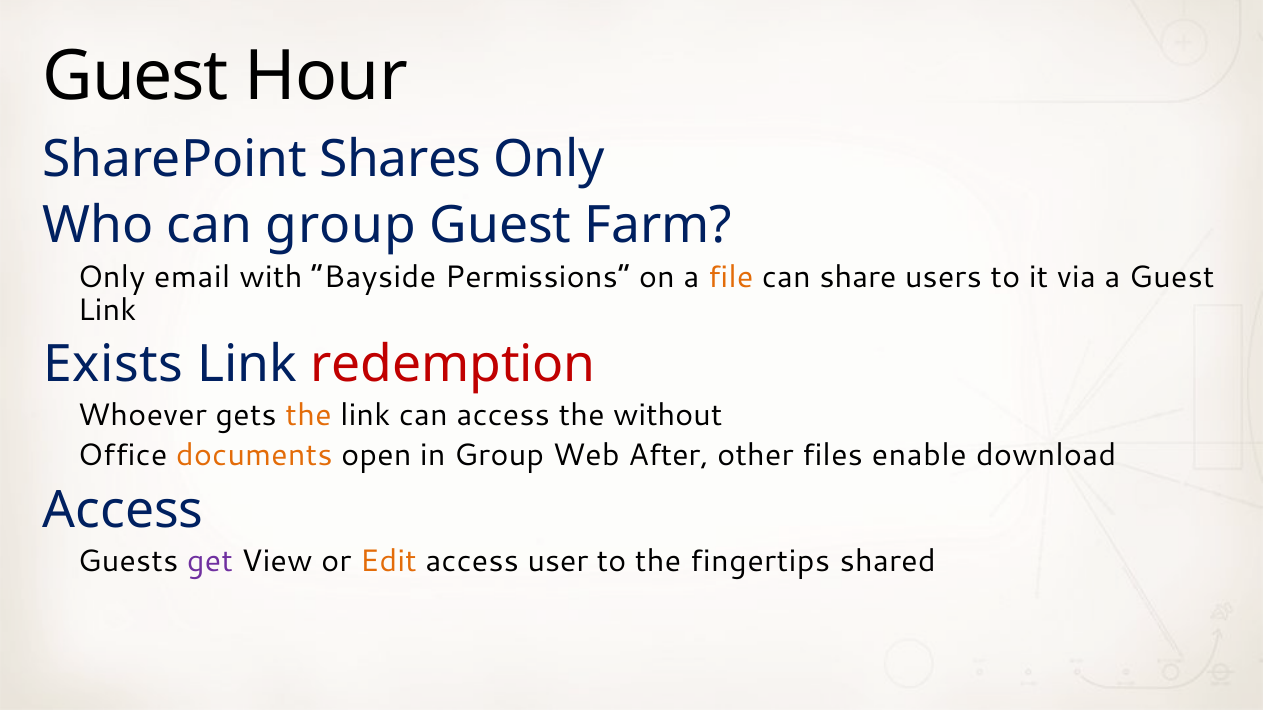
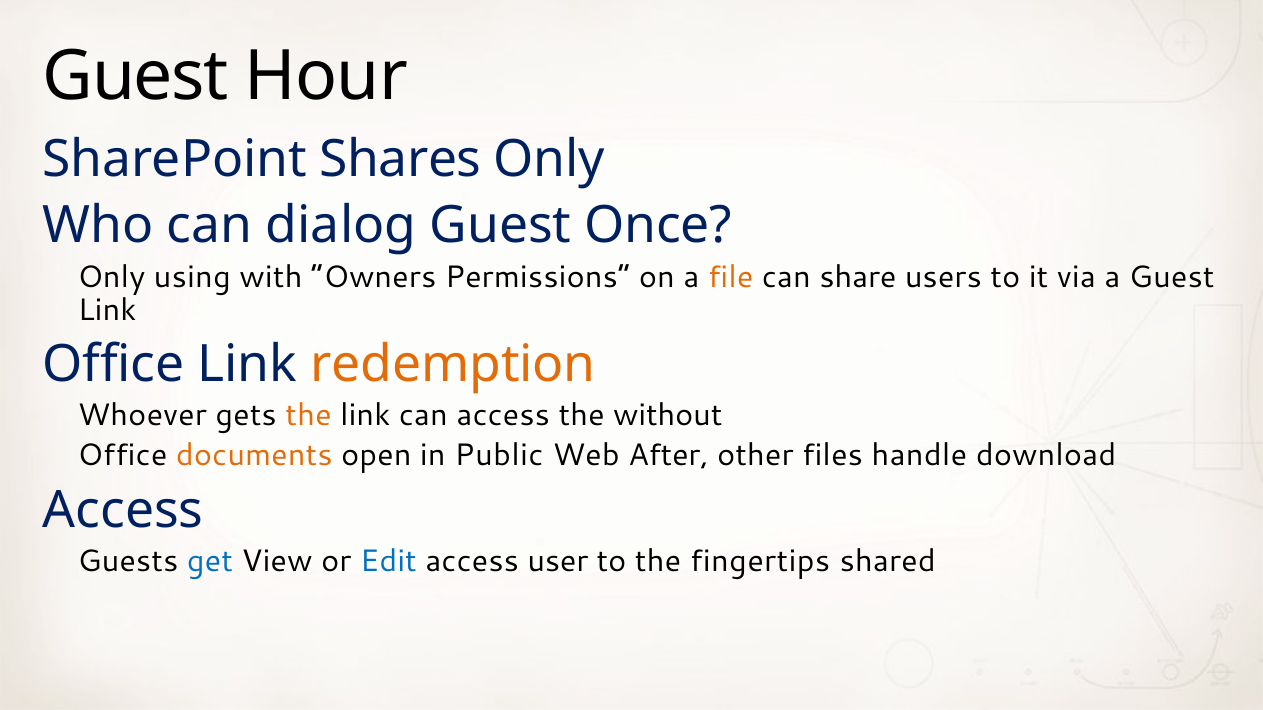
can group: group -> dialog (341, 226)
Farm: Farm -> Once (658, 226)
email: email -> using (192, 277)
Bayside: Bayside -> Owners (374, 277)
Exists: Exists -> Office (114, 365)
redemption colour: red -> orange (453, 365)
in Group: Group -> Public (499, 456)
enable: enable -> handle (919, 456)
get colour: purple -> blue (210, 561)
Edit colour: orange -> blue (388, 561)
